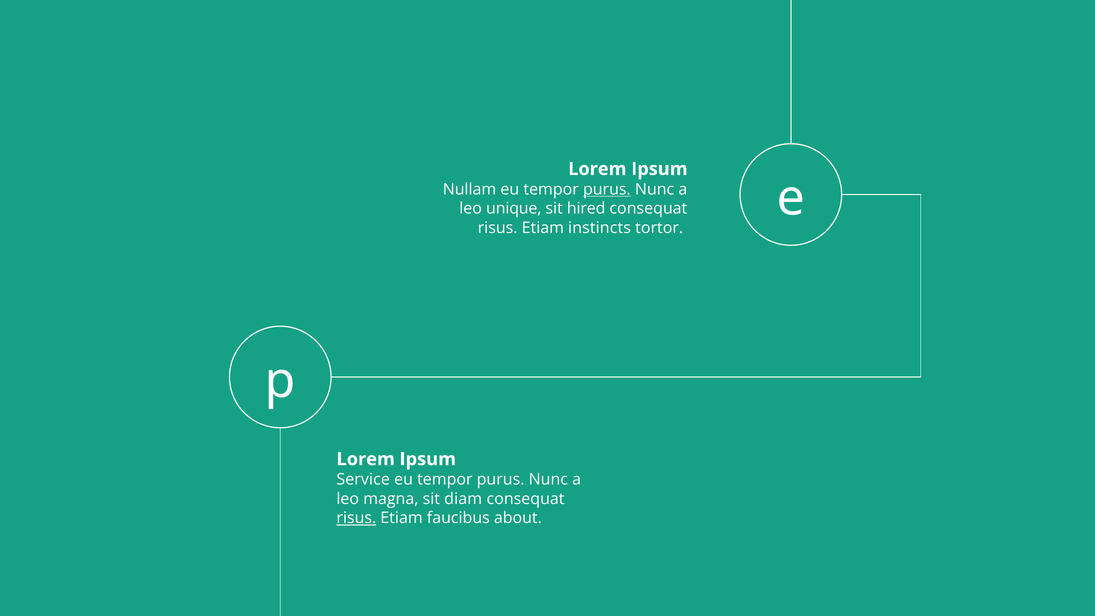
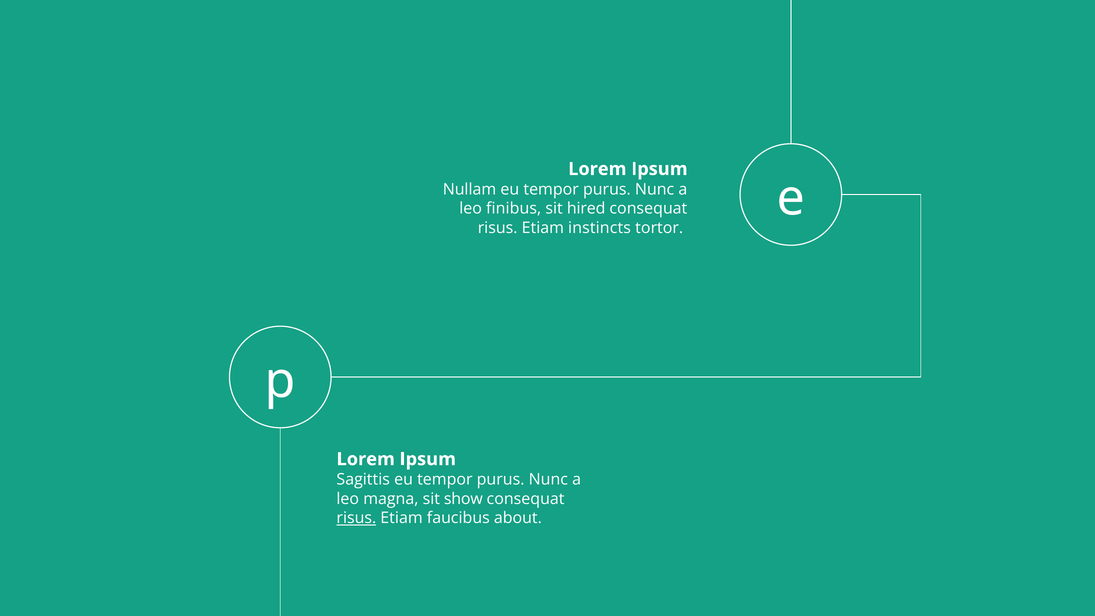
purus underline: present -> none (607, 189)
unique: unique -> finibus (514, 209)
Service: Service -> Sagittis (363, 480)
diam: diam -> show (463, 499)
